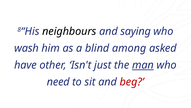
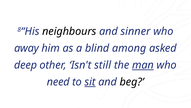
saying: saying -> sinner (135, 31)
wash: wash -> away (26, 48)
have: have -> deep (26, 65)
just: just -> still (103, 65)
sit underline: none -> present (90, 82)
beg colour: red -> black (132, 82)
